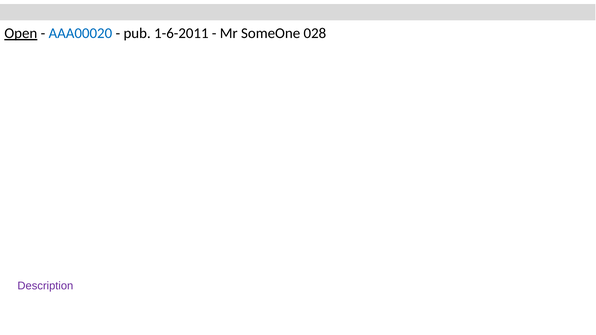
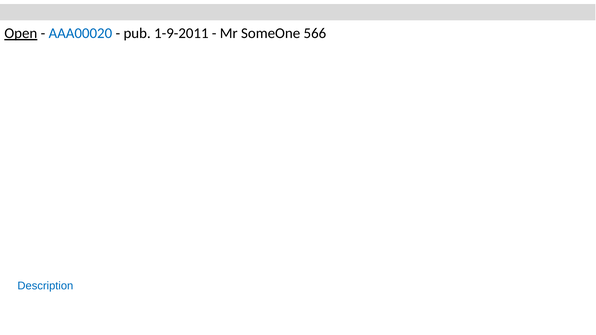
1-6-2011: 1-6-2011 -> 1-9-2011 (181, 33)
028: 028 -> 566 (315, 33)
Description colour: purple -> blue (45, 286)
